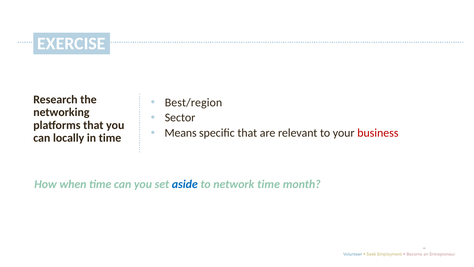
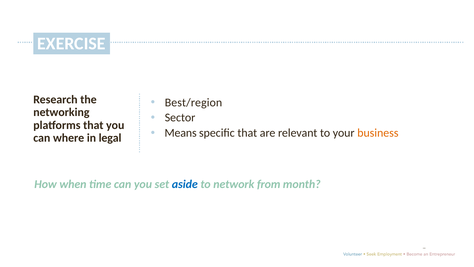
business colour: red -> orange (378, 133)
locally: locally -> where (69, 138)
in time: time -> legal (110, 138)
network time: time -> from (269, 184)
